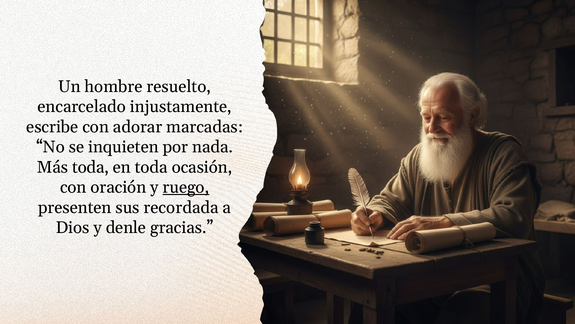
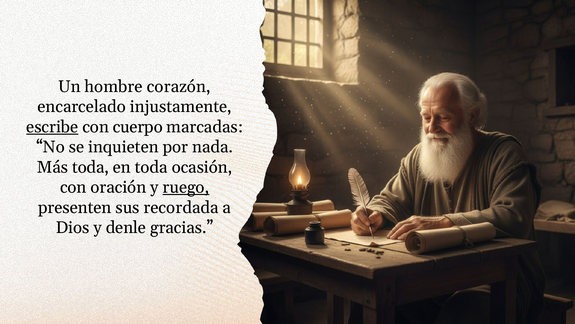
resuelto: resuelto -> corazón (179, 86)
escribe underline: none -> present (52, 127)
adorar: adorar -> cuerpo (138, 127)
